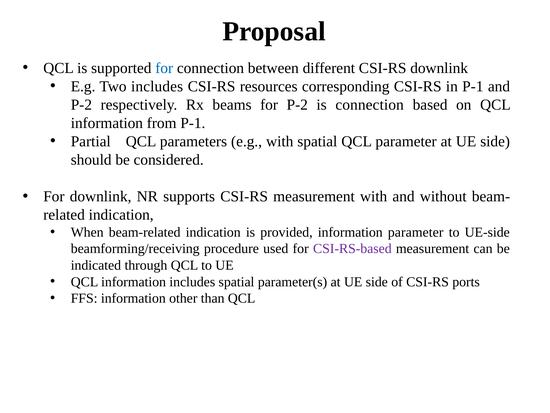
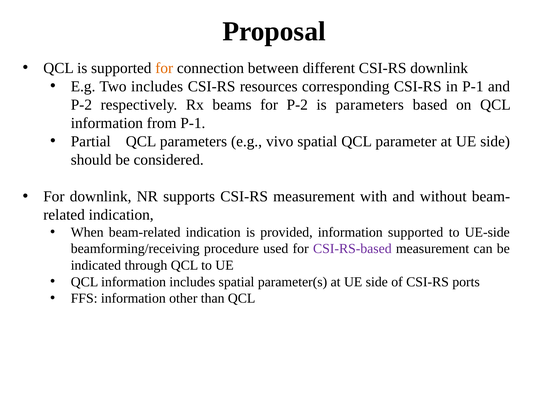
for colour: blue -> orange (164, 68)
is connection: connection -> parameters (370, 105)
e.g with: with -> vivo (280, 141)
information parameter: parameter -> supported (416, 232)
